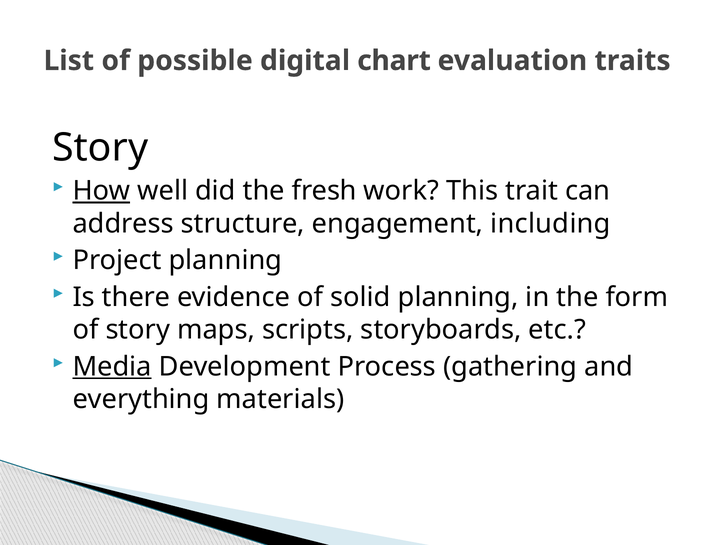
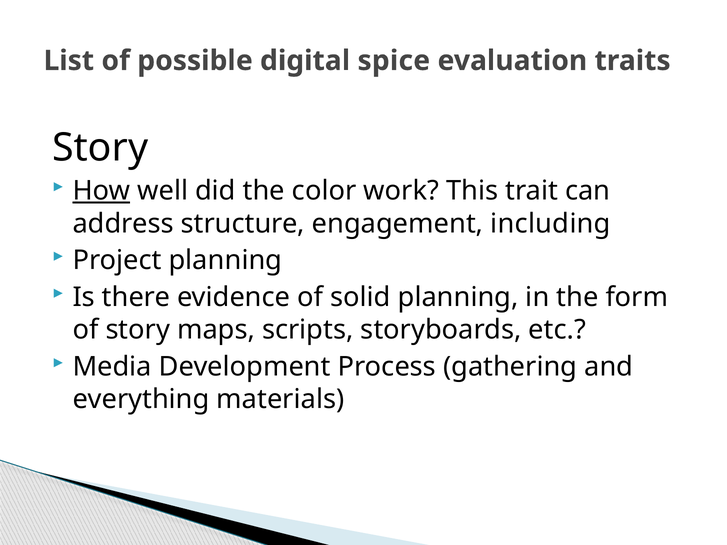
chart: chart -> spice (394, 61)
fresh: fresh -> color (324, 191)
Media underline: present -> none (112, 367)
